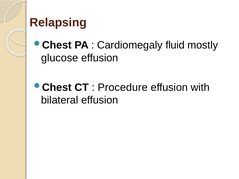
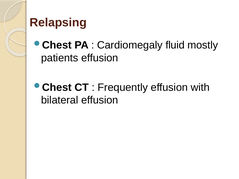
glucose: glucose -> patients (60, 58)
Procedure: Procedure -> Frequently (123, 87)
